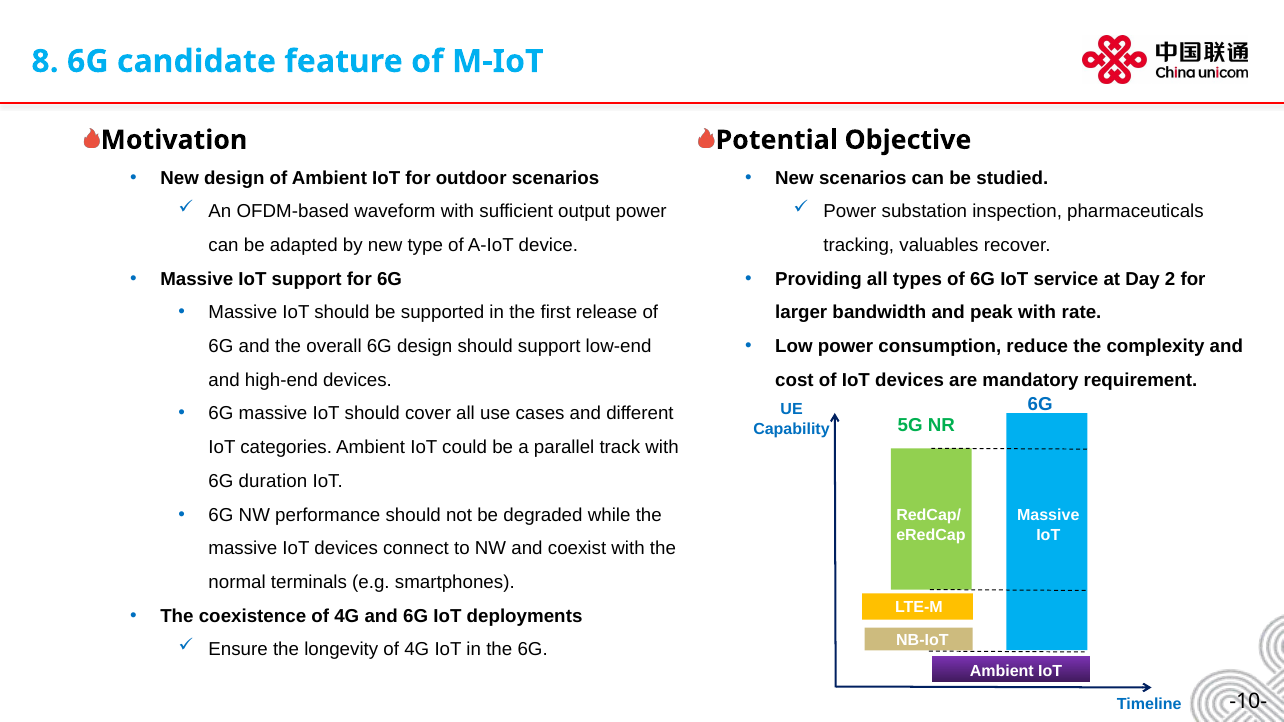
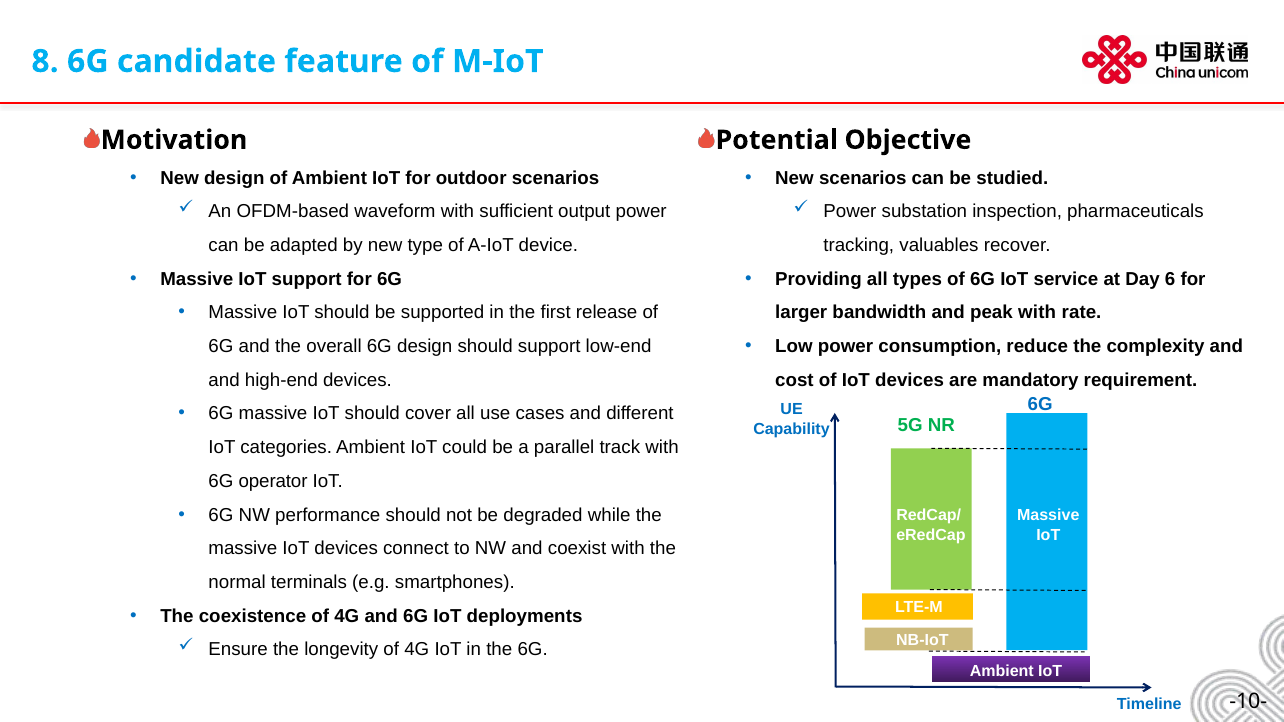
2: 2 -> 6 (1170, 279)
duration: duration -> operator (273, 481)
